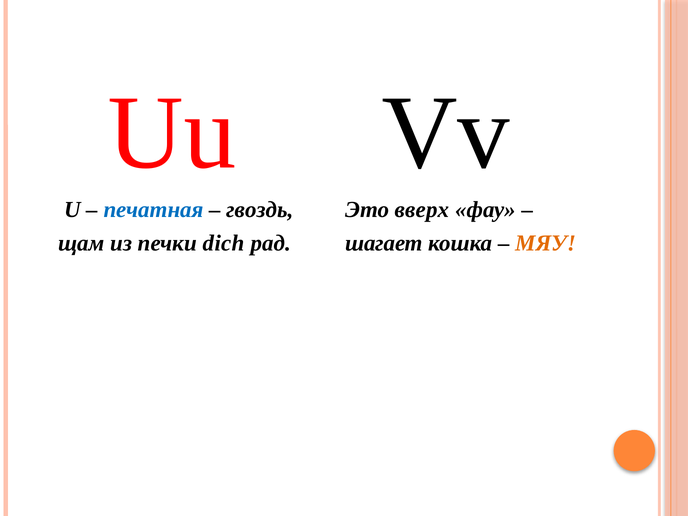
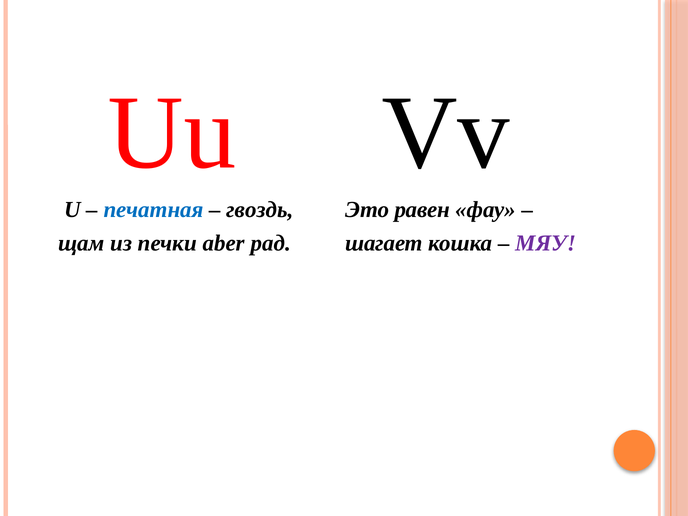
вверх: вверх -> равен (422, 210)
dich: dich -> aber (224, 243)
МЯУ colour: orange -> purple (546, 243)
